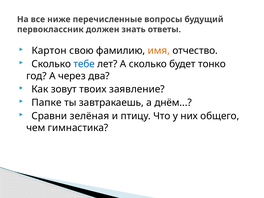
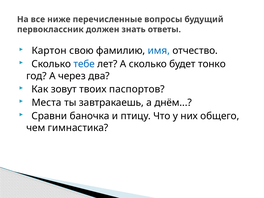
имя colour: orange -> blue (159, 51)
заявление: заявление -> паспортов (137, 89)
Папке: Папке -> Места (47, 103)
зелёная: зелёная -> баночка (90, 116)
